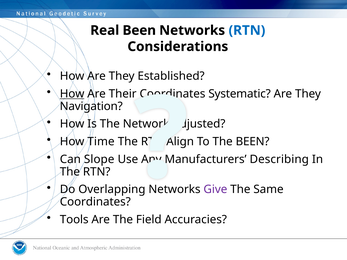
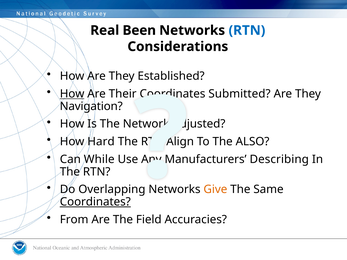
Systematic: Systematic -> Submitted (239, 94)
Time: Time -> Hard (101, 142)
The BEEN: BEEN -> ALSO (253, 142)
Slope: Slope -> While (99, 159)
Give colour: purple -> orange (215, 190)
Coordinates underline: none -> present (95, 202)
Tools: Tools -> From (74, 220)
